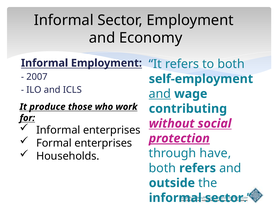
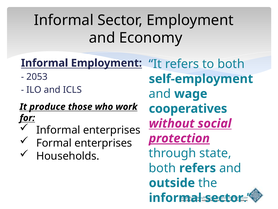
2007: 2007 -> 2053 (37, 77)
and underline: present -> none (160, 94)
contributing: contributing -> cooperatives (188, 108)
have: have -> state (215, 153)
